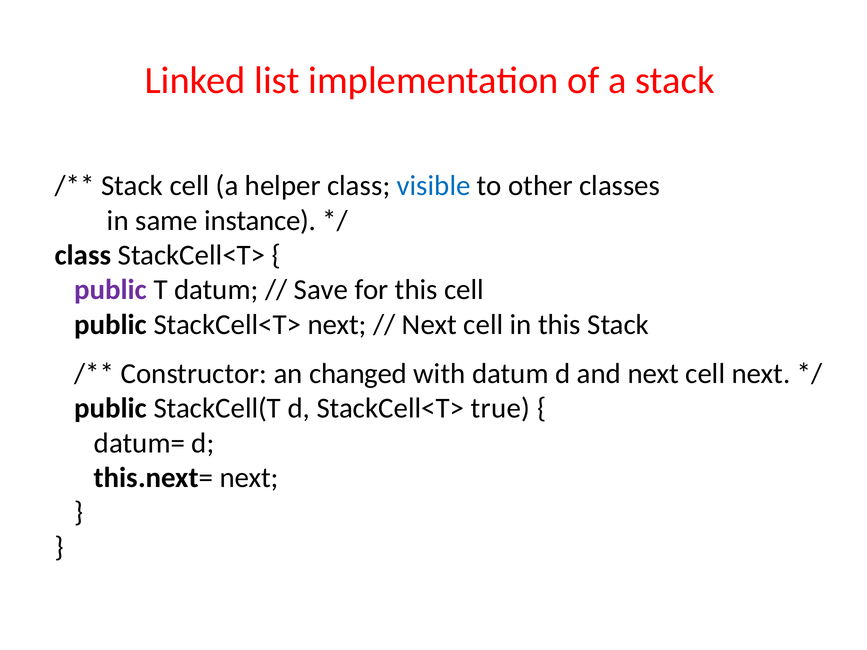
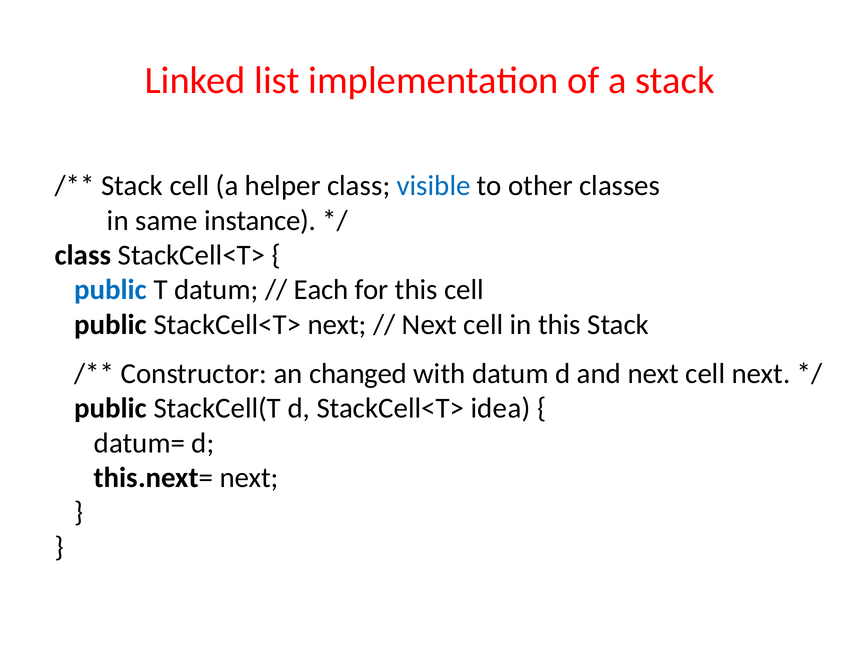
public colour: purple -> blue (111, 290)
Save: Save -> Each (321, 290)
true: true -> idea (501, 408)
